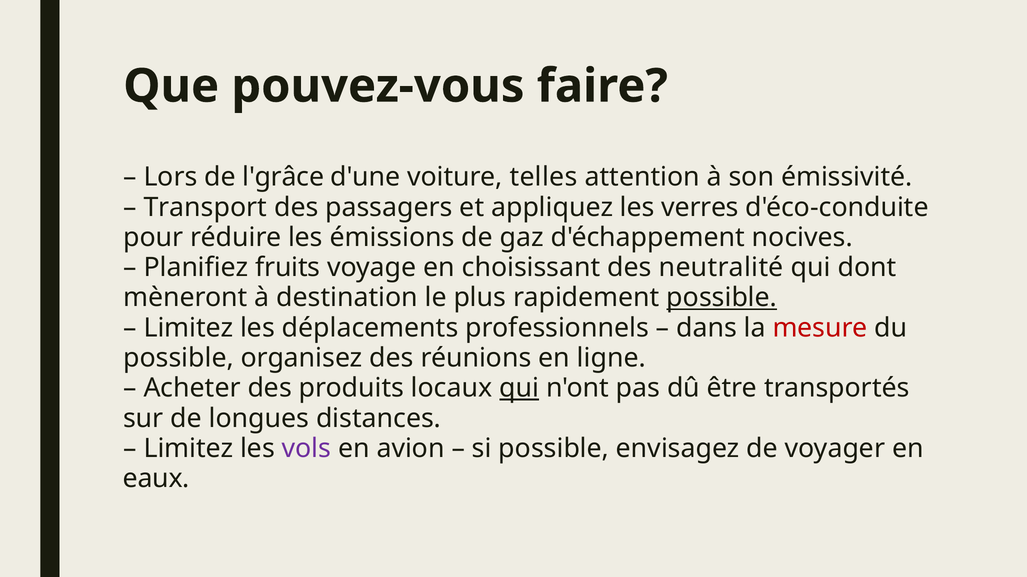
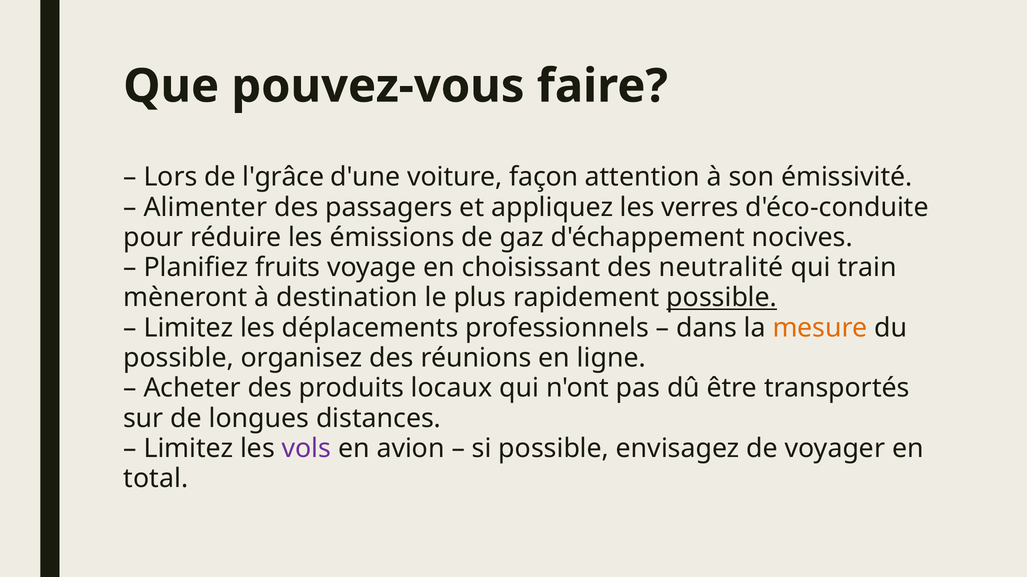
telles: telles -> façon (544, 177)
Transport: Transport -> Alimenter (205, 207)
dont: dont -> train (867, 268)
mesure colour: red -> orange (820, 328)
qui underline: present -> none (519, 389)
eaux: eaux -> total (156, 479)
